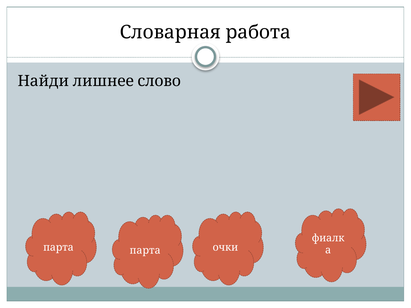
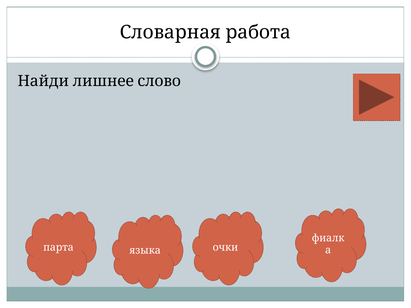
парта парта: парта -> языка (145, 251)
